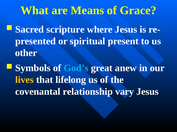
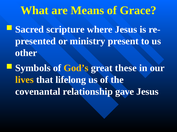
spiritual: spiritual -> ministry (88, 41)
God’s colour: light blue -> yellow (76, 68)
anew: anew -> these (126, 68)
vary: vary -> gave (125, 92)
